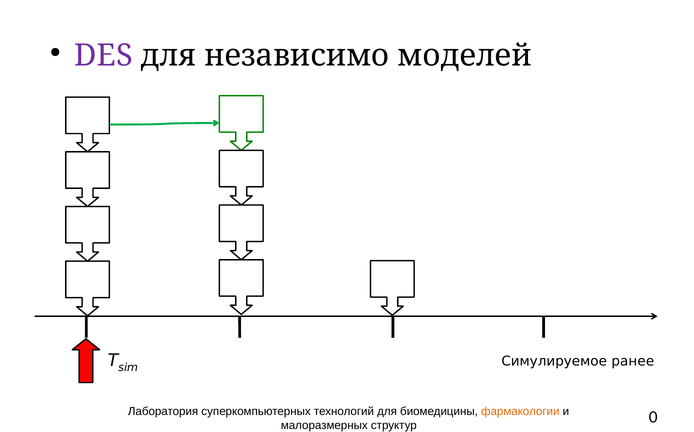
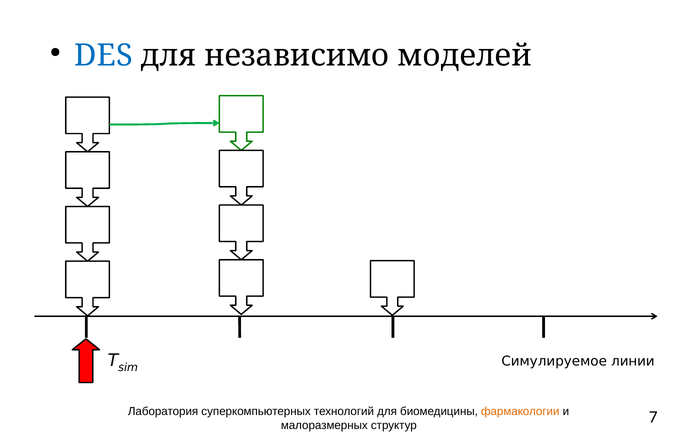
DES colour: purple -> blue (104, 55)
ранее: ранее -> линии (633, 361)
0: 0 -> 7 (653, 417)
